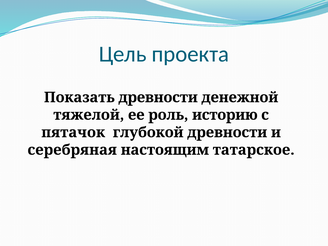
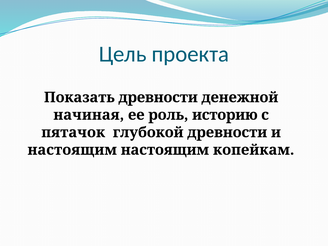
тяжелой: тяжелой -> начиная (89, 115)
серебряная: серебряная -> настоящим (72, 150)
татарское: татарское -> копейкам (254, 150)
